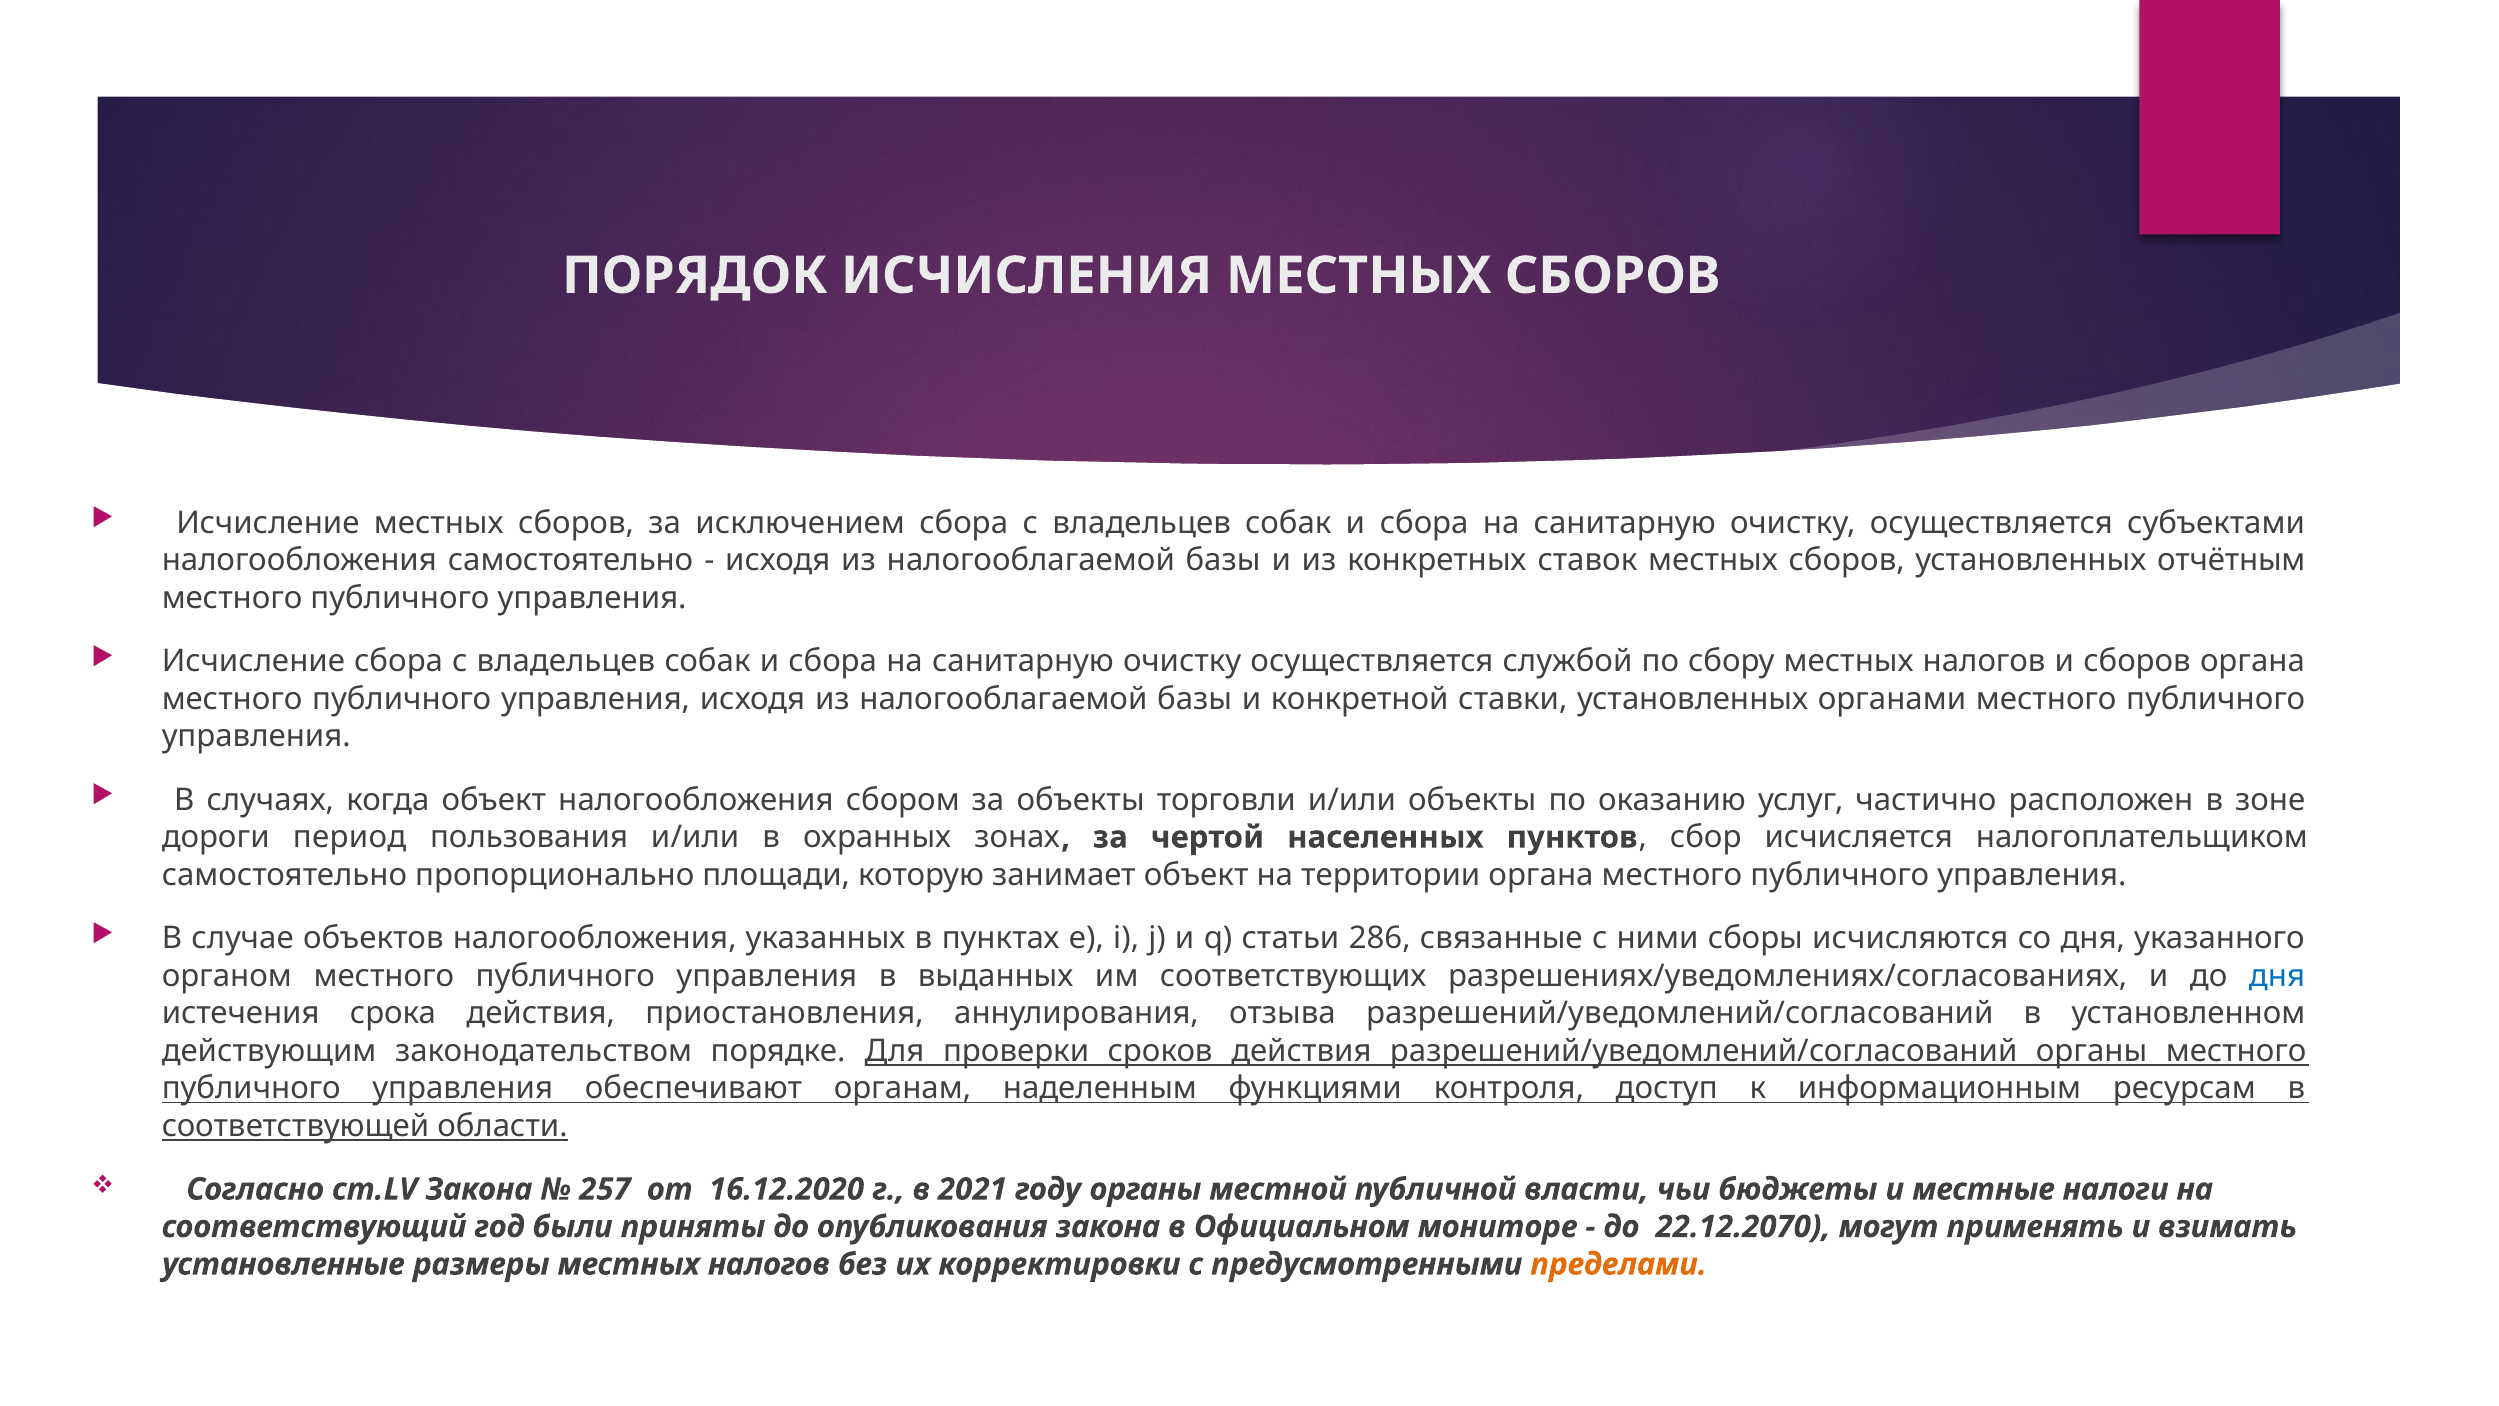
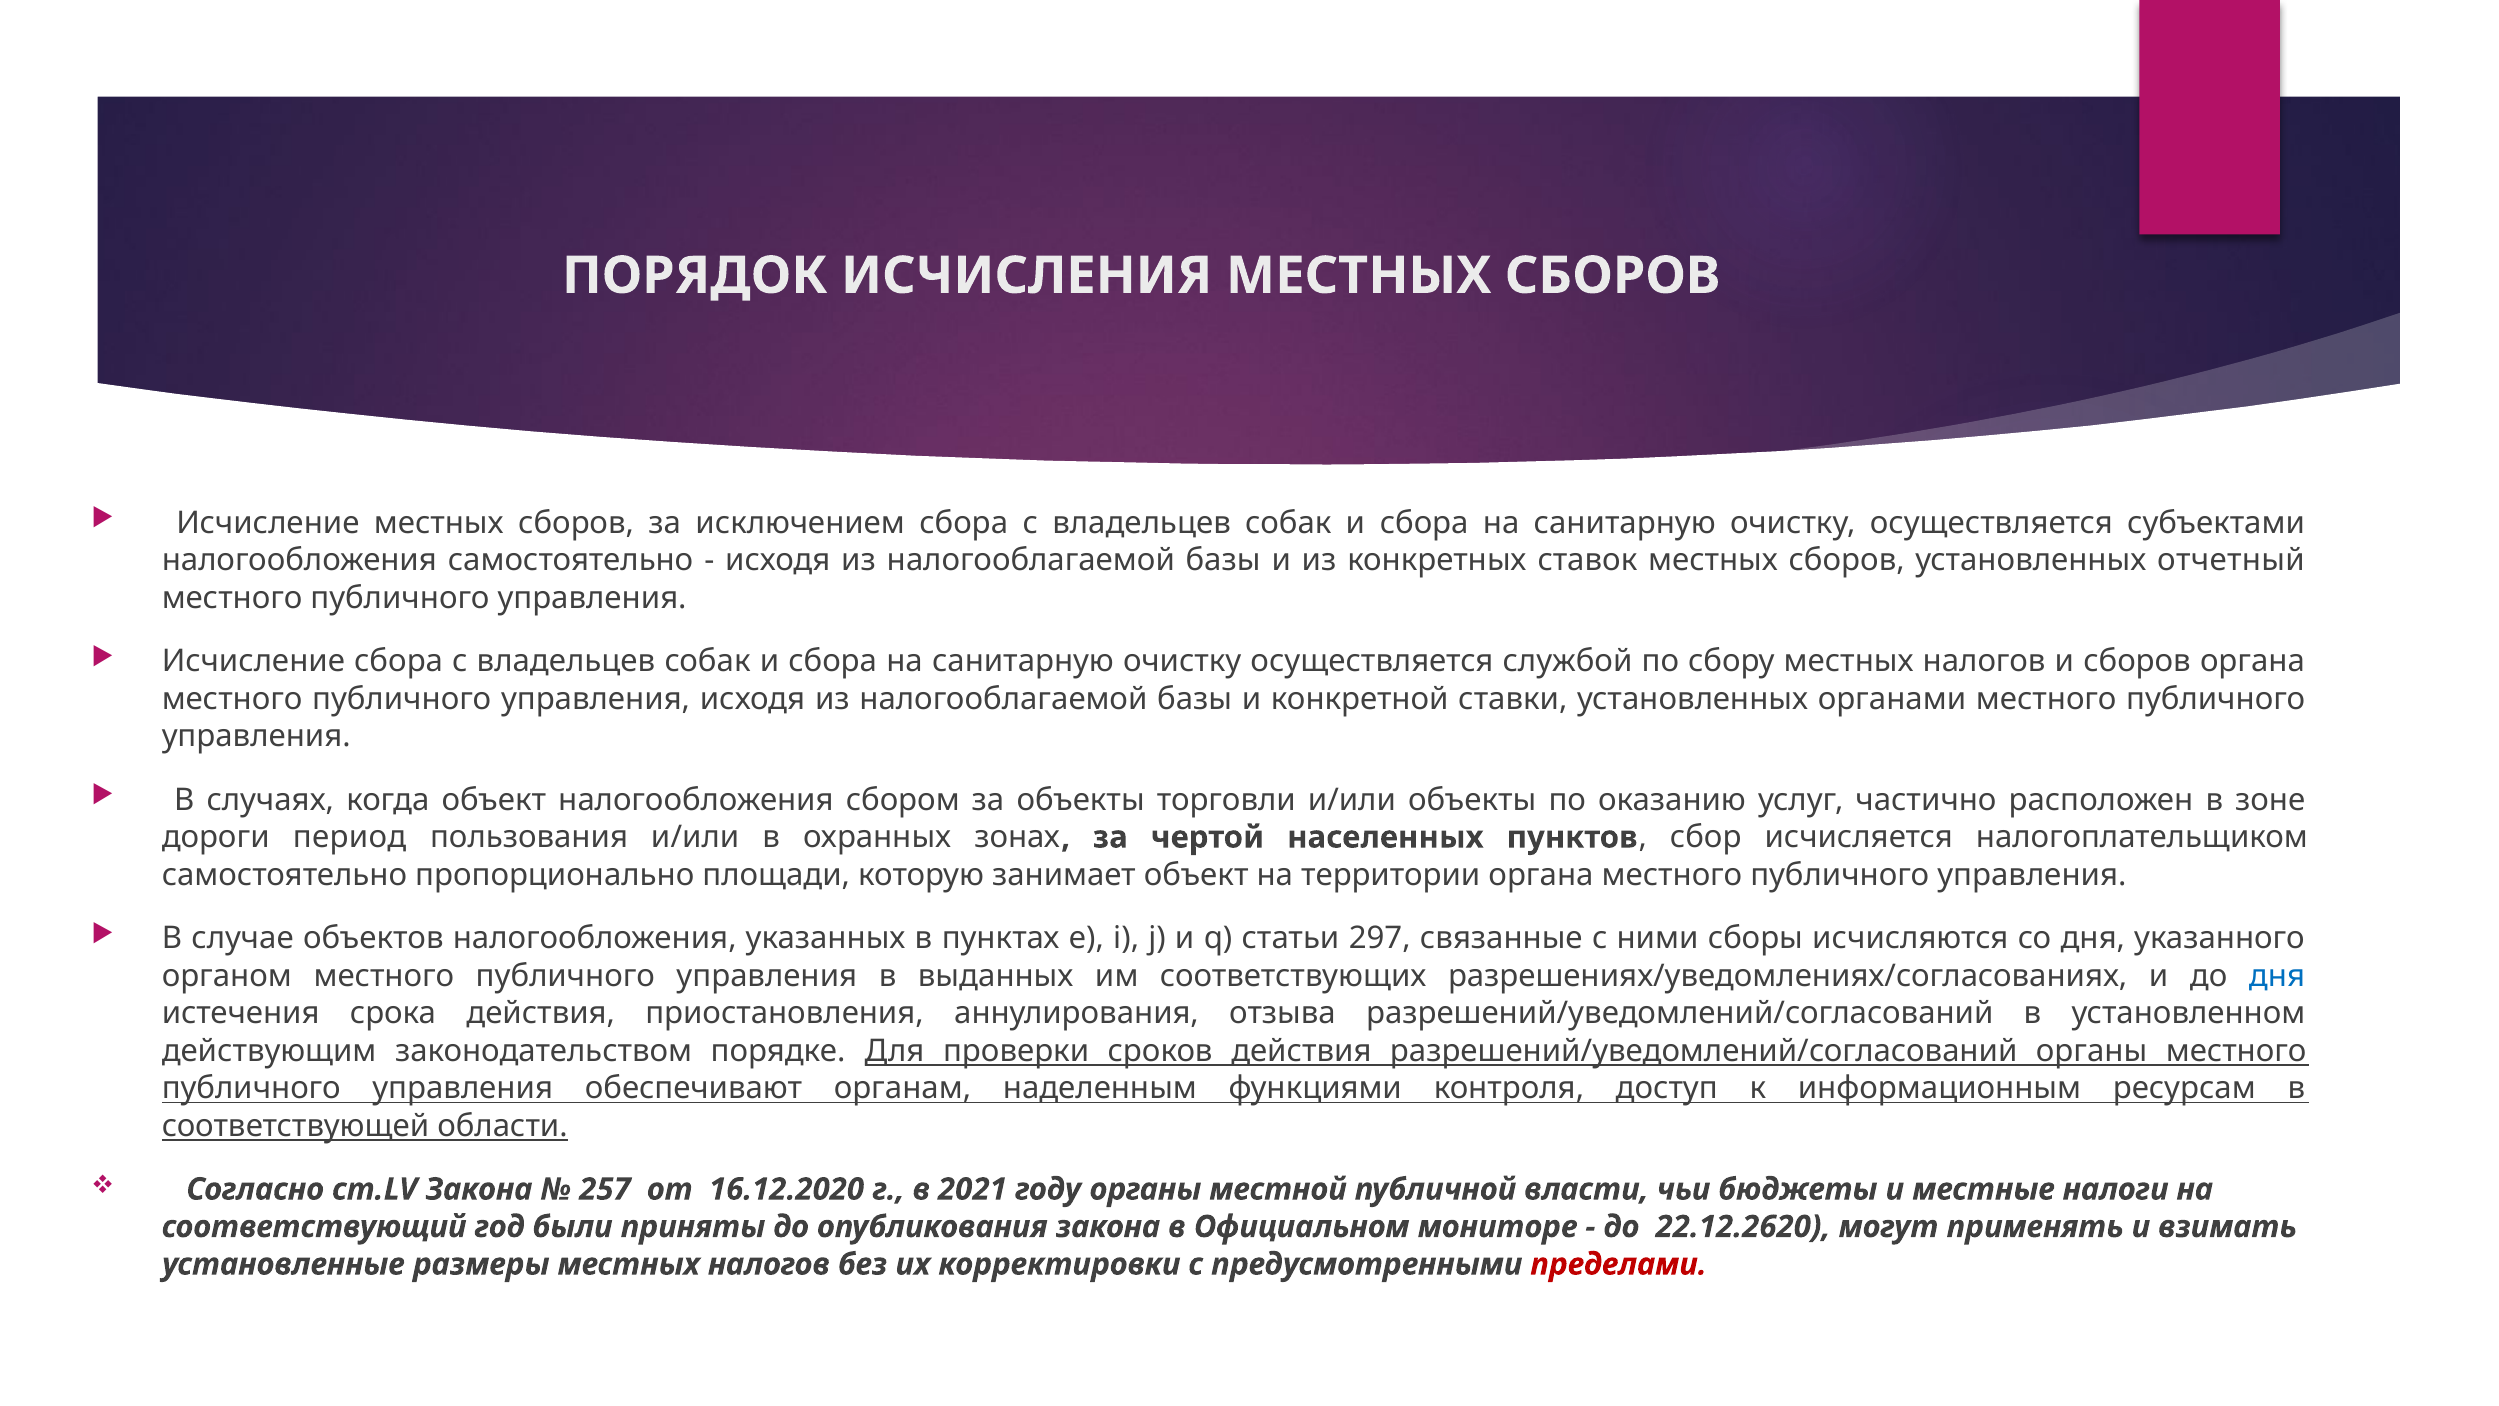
отчётным: отчётным -> отчетный (2231, 560)
286: 286 -> 297 (1380, 938)
22.12.2070: 22.12.2070 -> 22.12.2620 (1743, 1227)
пределами colour: orange -> red (1619, 1264)
